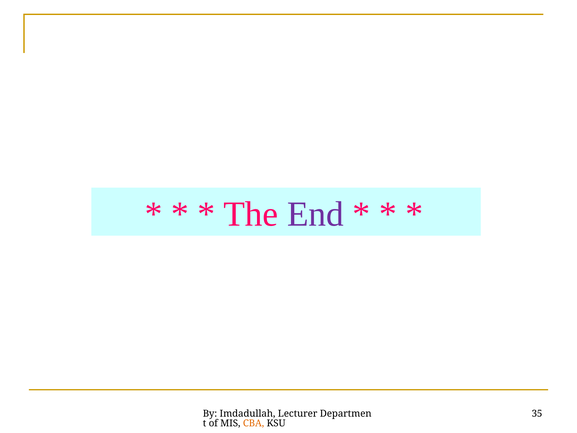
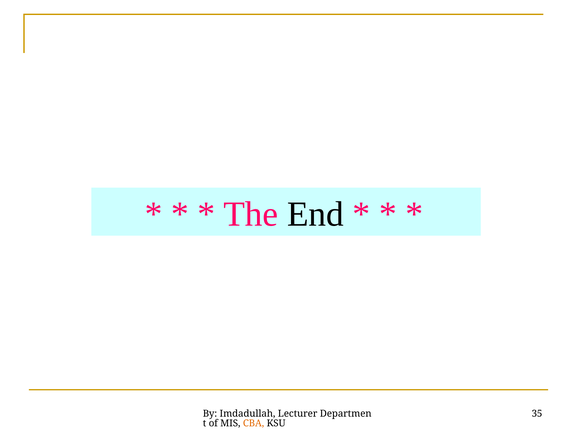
End colour: purple -> black (315, 214)
